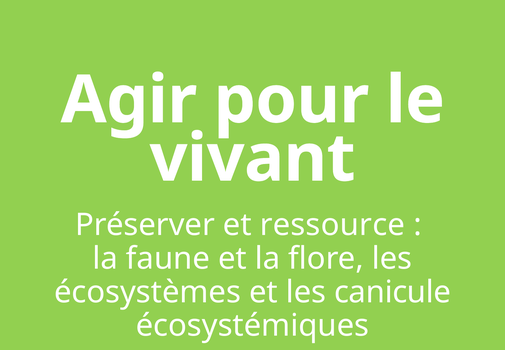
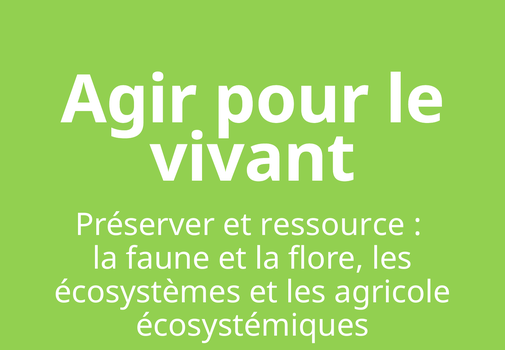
canicule: canicule -> agricole (392, 292)
